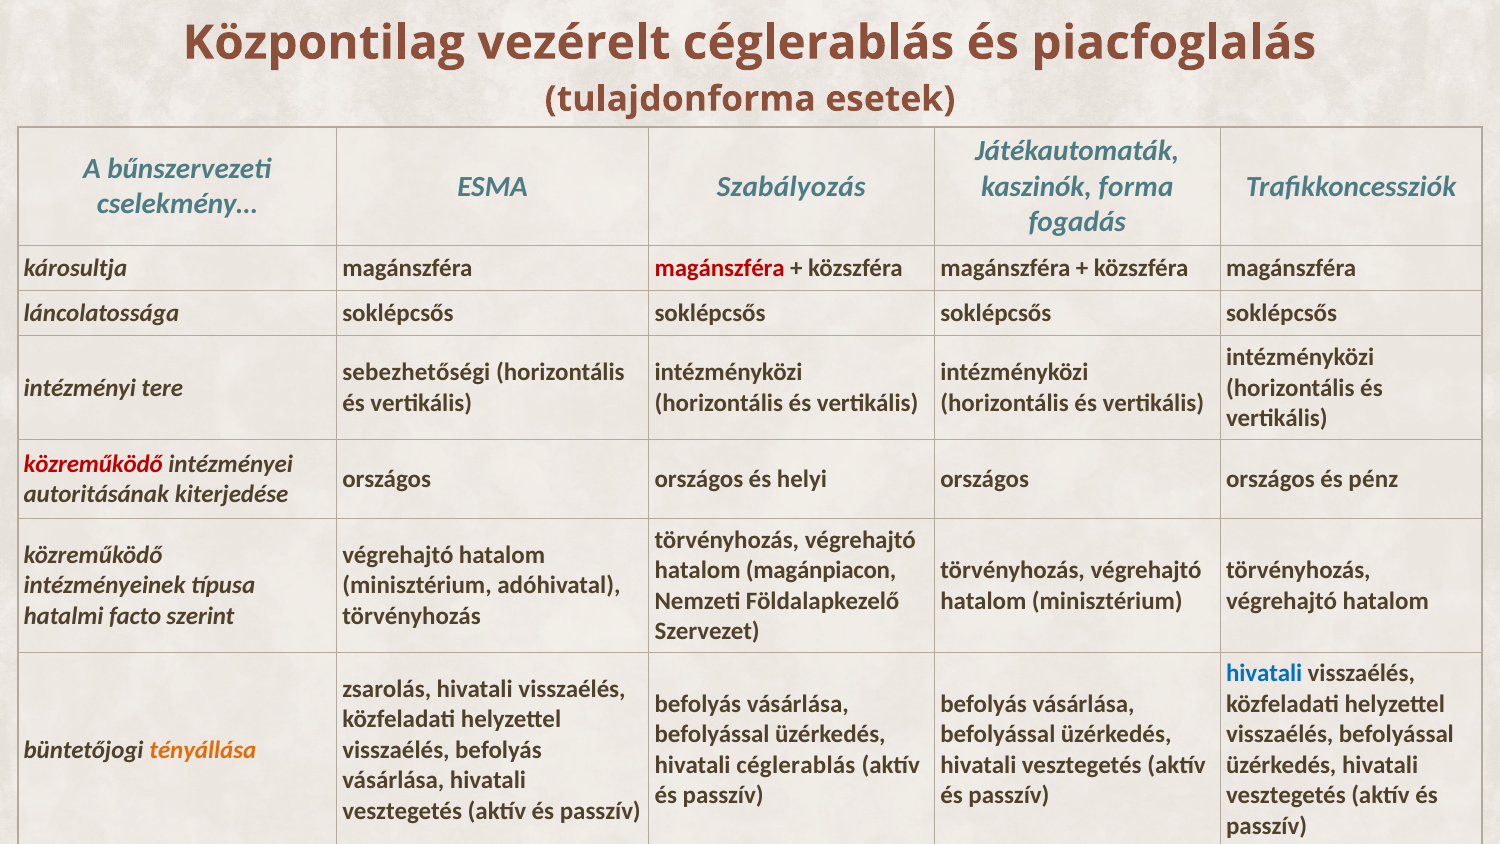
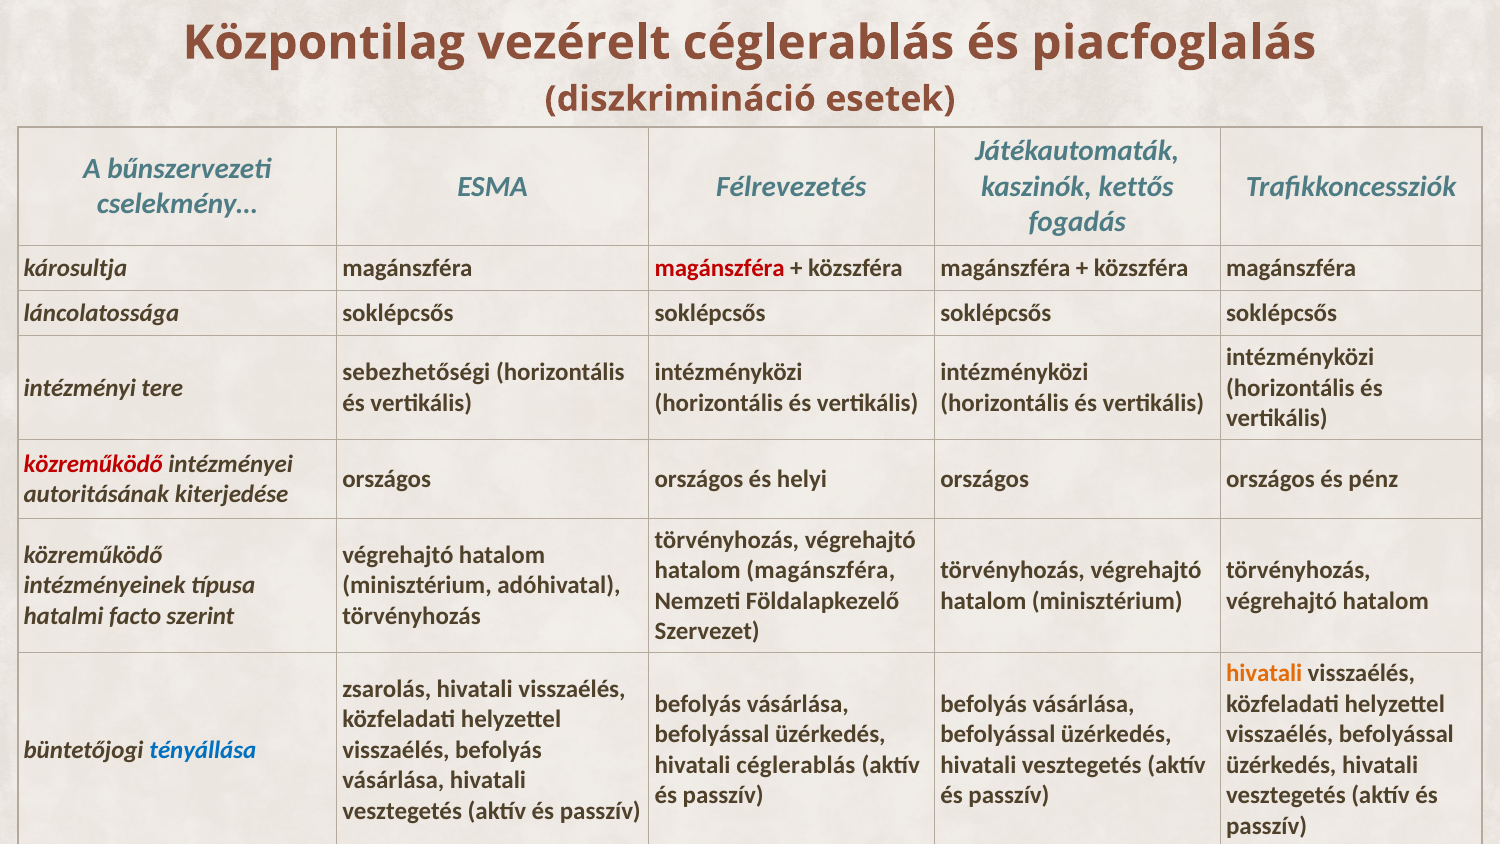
tulajdonforma: tulajdonforma -> diszkrimináció (680, 99)
Szabályozás: Szabályozás -> Félrevezetés (791, 186)
forma: forma -> kettős (1136, 186)
hatalom magánpiacon: magánpiacon -> magánszféra (821, 570)
hivatali colour: blue -> orange (1264, 673)
tényállása colour: orange -> blue (203, 750)
